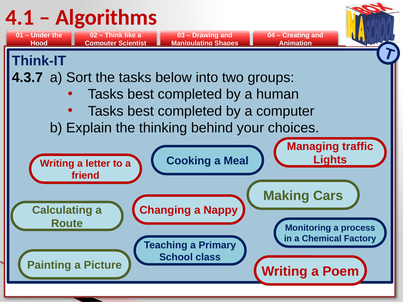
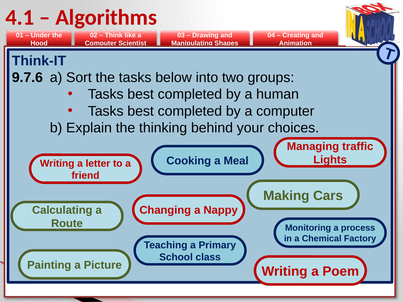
4.3.7: 4.3.7 -> 9.7.6 (27, 78)
